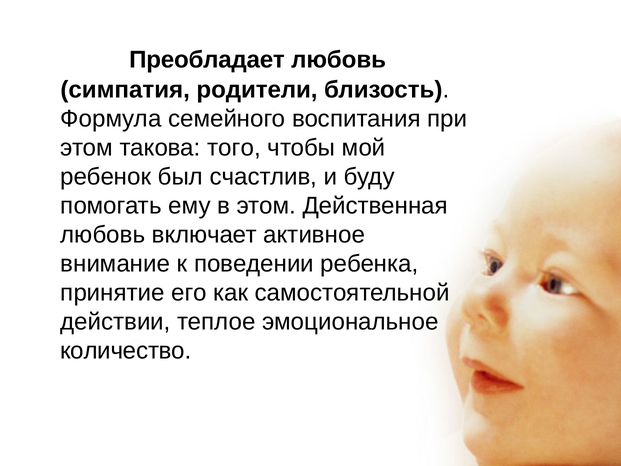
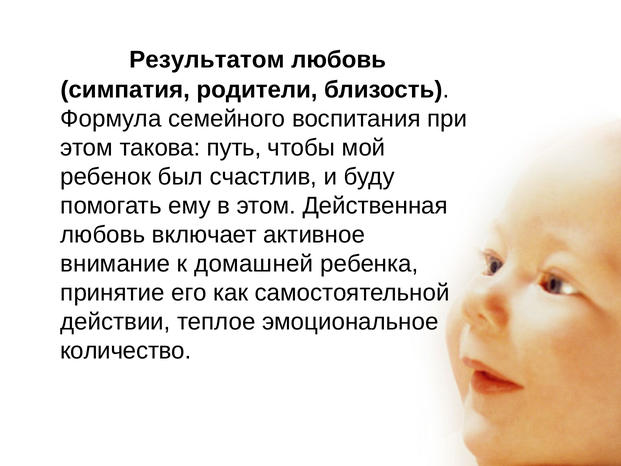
Преобладает: Преобладает -> Результатом (207, 60)
того: того -> путь (234, 148)
поведении: поведении -> домашней (254, 264)
